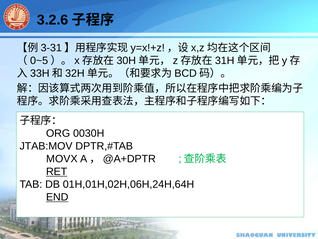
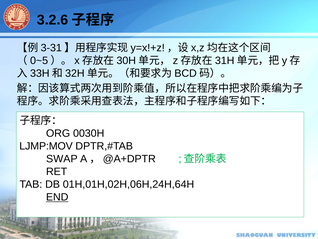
JTAB:MOV: JTAB:MOV -> LJMP:MOV (46, 146)
MOVX: MOVX -> SWAP (62, 159)
RET underline: present -> none (57, 171)
